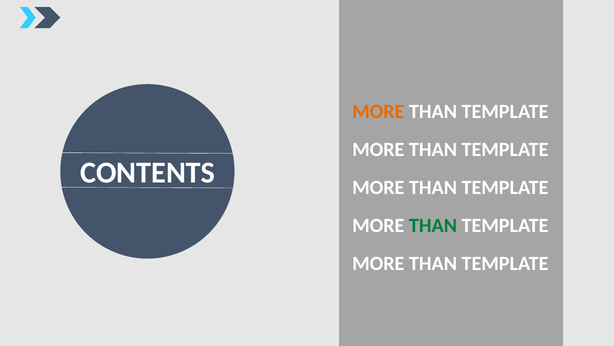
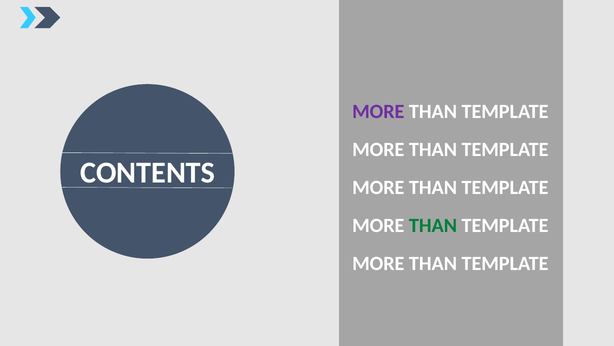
MORE colour: orange -> purple (378, 111)
